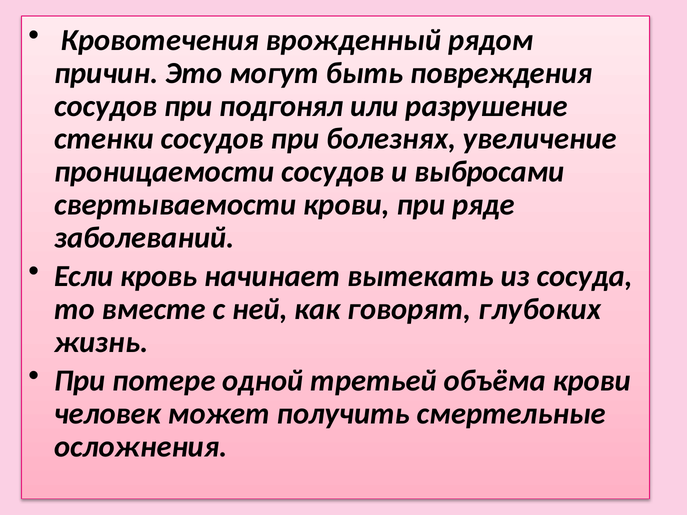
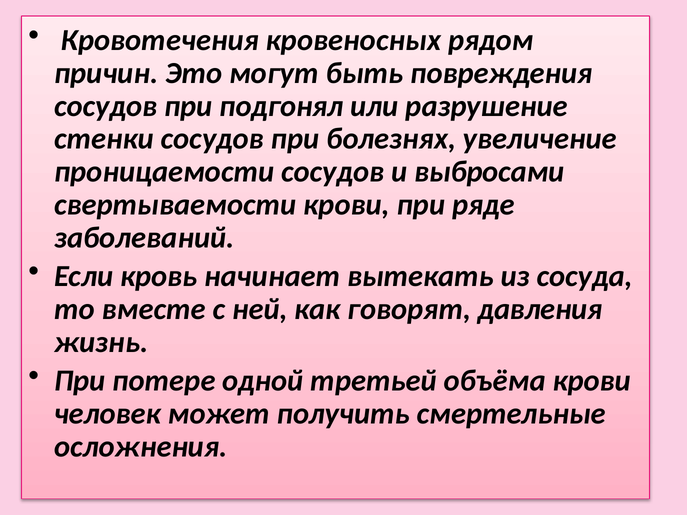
врожденный: врожденный -> кровеносных (353, 40)
глубоких: глубоких -> давления (540, 309)
